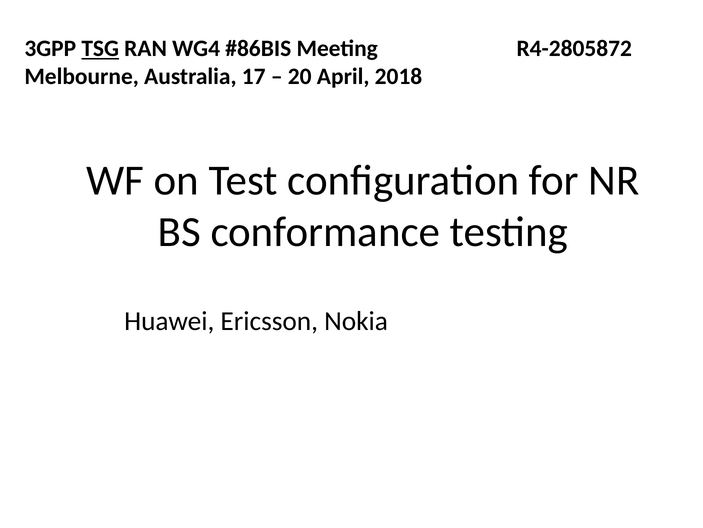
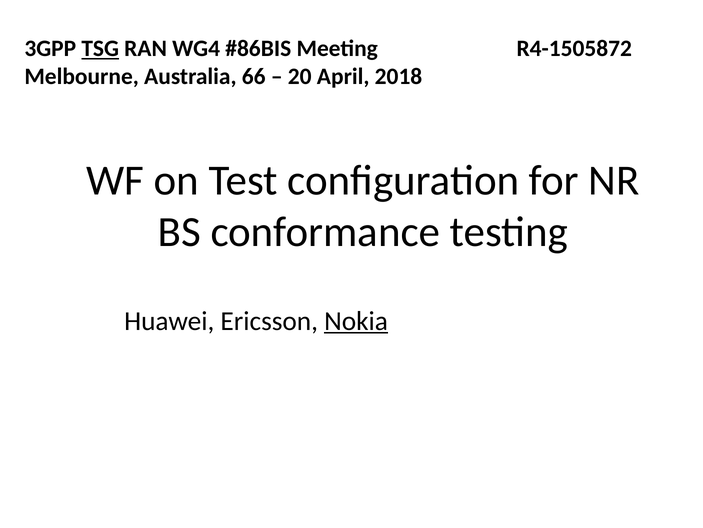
R4-2805872: R4-2805872 -> R4-1505872 (574, 48)
17: 17 -> 66 (254, 77)
Nokia underline: none -> present (356, 321)
